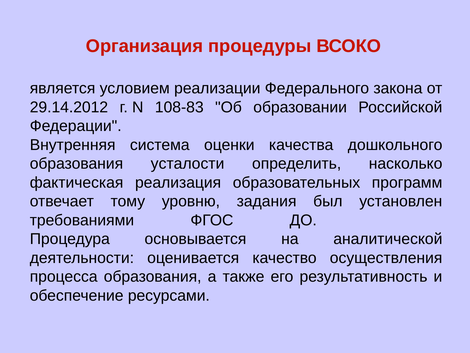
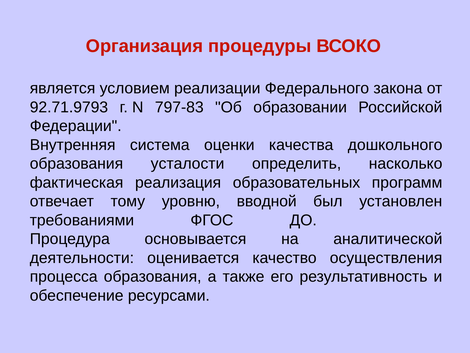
29.14.2012: 29.14.2012 -> 92.71.9793 (69, 107)
108-83: 108-83 -> 797-83 (179, 107)
задания: задания -> вводной (267, 201)
